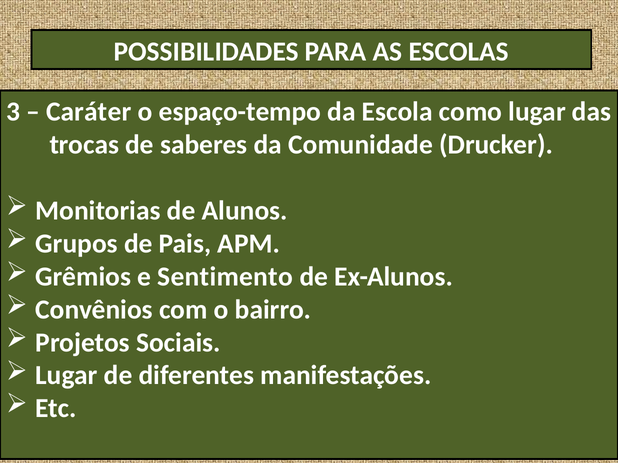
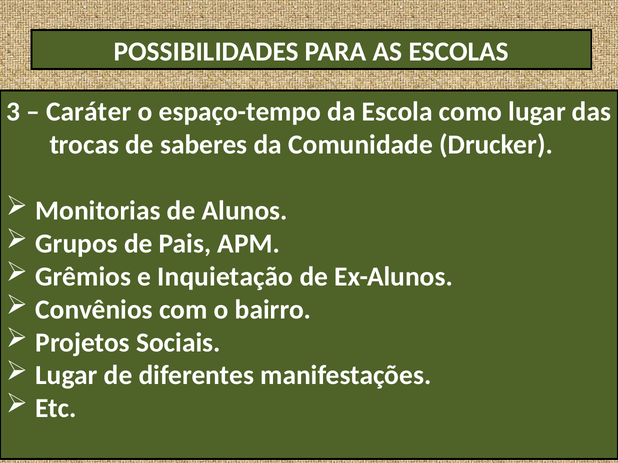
Sentimento: Sentimento -> Inquietação (225, 277)
